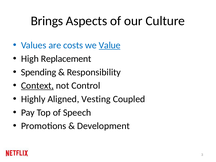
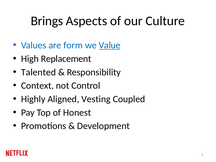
costs: costs -> form (73, 45)
Spending: Spending -> Talented (39, 72)
Context underline: present -> none (37, 86)
Speech: Speech -> Honest (77, 113)
